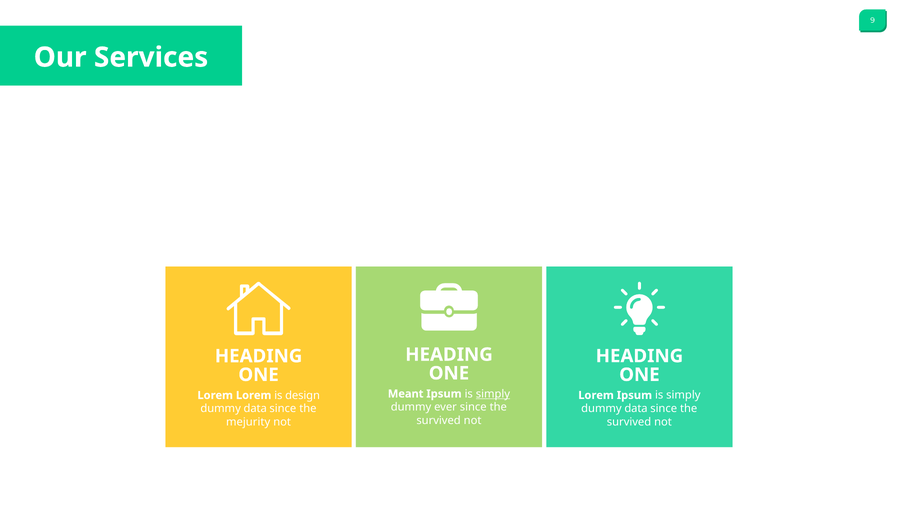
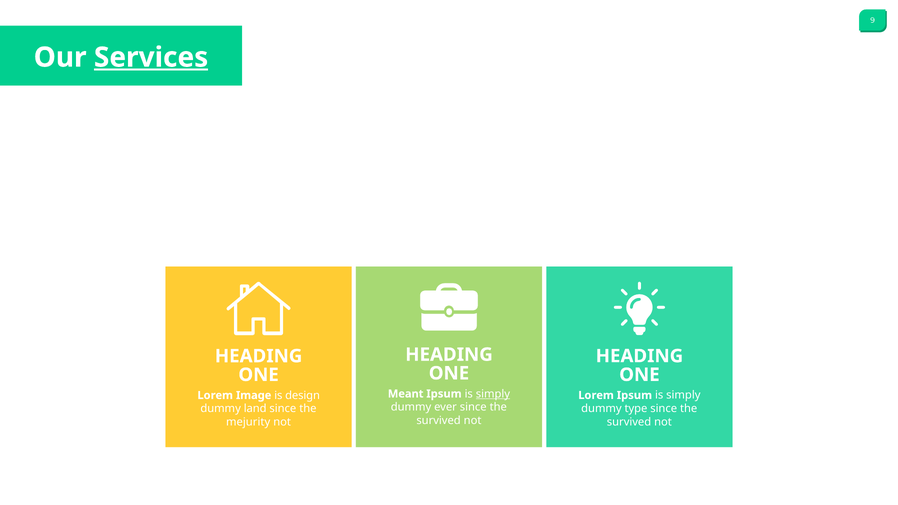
Services underline: none -> present (151, 57)
Lorem Lorem: Lorem -> Image (254, 395)
data: data -> land (255, 409)
data: data -> type (636, 409)
